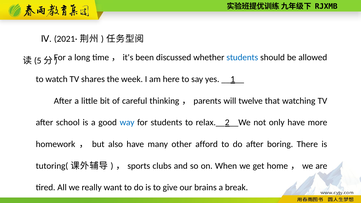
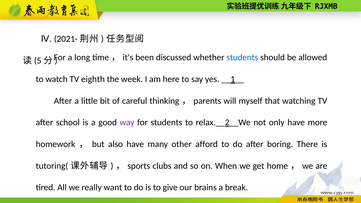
shares: shares -> eighth (93, 79)
twelve: twelve -> myself (251, 101)
way colour: blue -> purple (127, 123)
